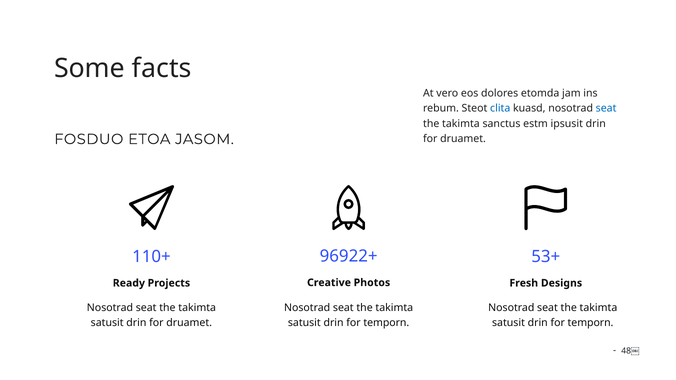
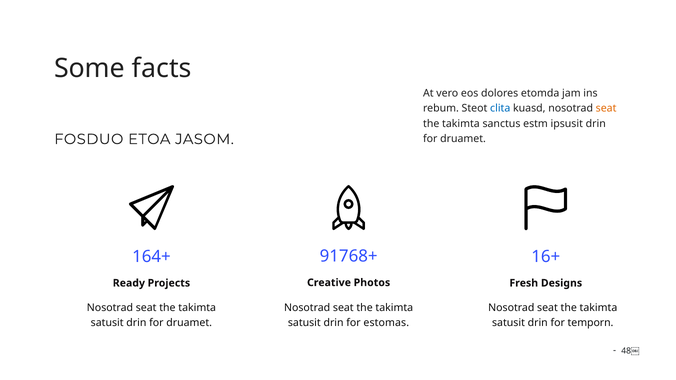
seat colour: blue -> orange (606, 109)
96922+: 96922+ -> 91768+ (349, 256)
110+: 110+ -> 164+ (151, 257)
53+: 53+ -> 16+ (546, 257)
temporn: temporn -> estomas (386, 323)
